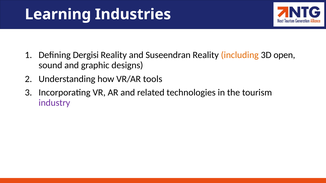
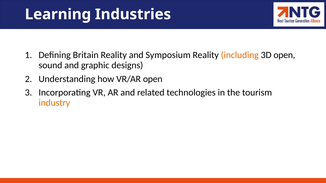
Dergisi: Dergisi -> Britain (86, 55)
Suseendran: Suseendran -> Symposium (168, 55)
VR/AR tools: tools -> open (153, 79)
industry colour: purple -> orange (54, 103)
